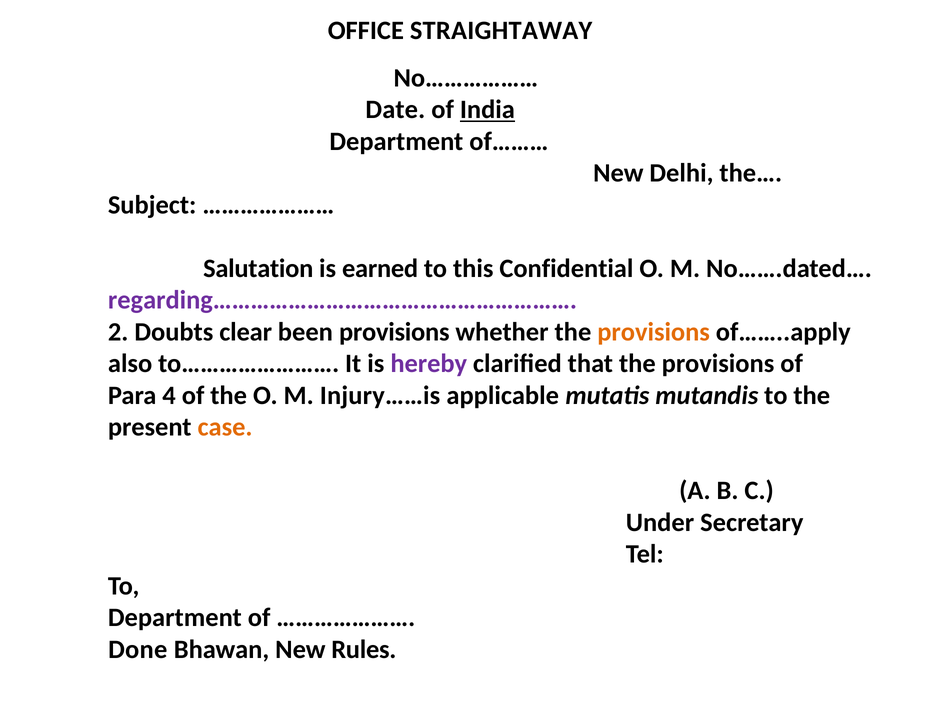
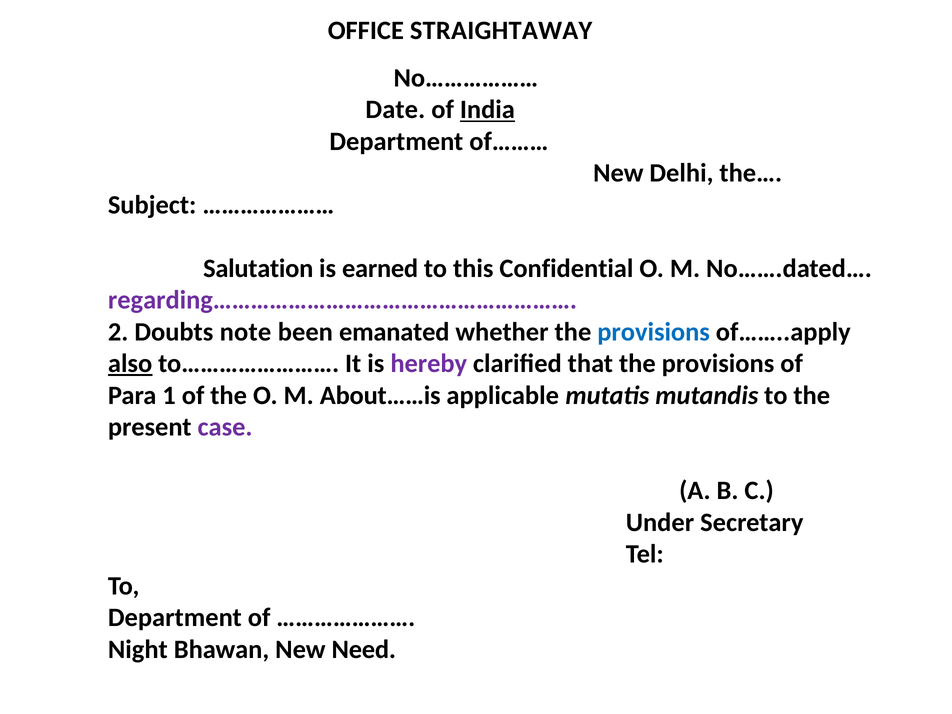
clear: clear -> note (245, 332)
been provisions: provisions -> emanated (394, 332)
provisions colour: orange -> blue (654, 332)
also underline: none -> present (130, 364)
4: 4 -> 1 (169, 395)
Injury……is: Injury……is -> About……is (380, 395)
case colour: orange -> purple (225, 427)
Done: Done -> Night (138, 649)
Rules: Rules -> Need (364, 649)
